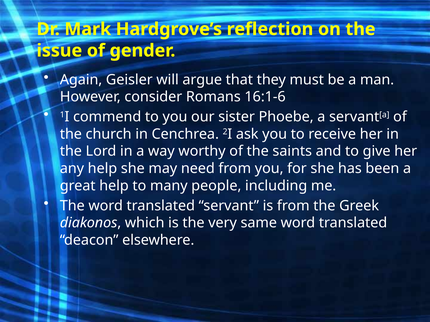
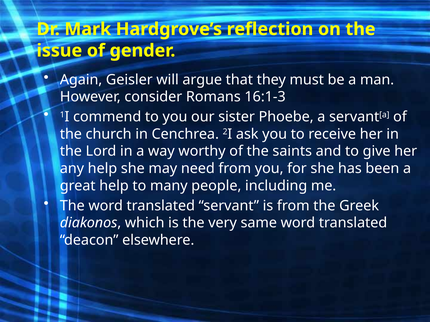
16:1-6: 16:1-6 -> 16:1-3 (265, 97)
